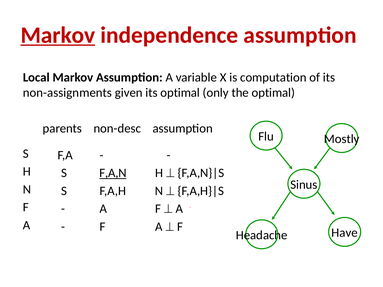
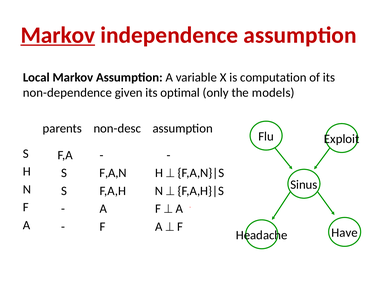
non-assignments: non-assignments -> non-dependence (67, 93)
the optimal: optimal -> models (273, 93)
Mostly: Mostly -> Exploit (342, 139)
F,A,N underline: present -> none (113, 173)
